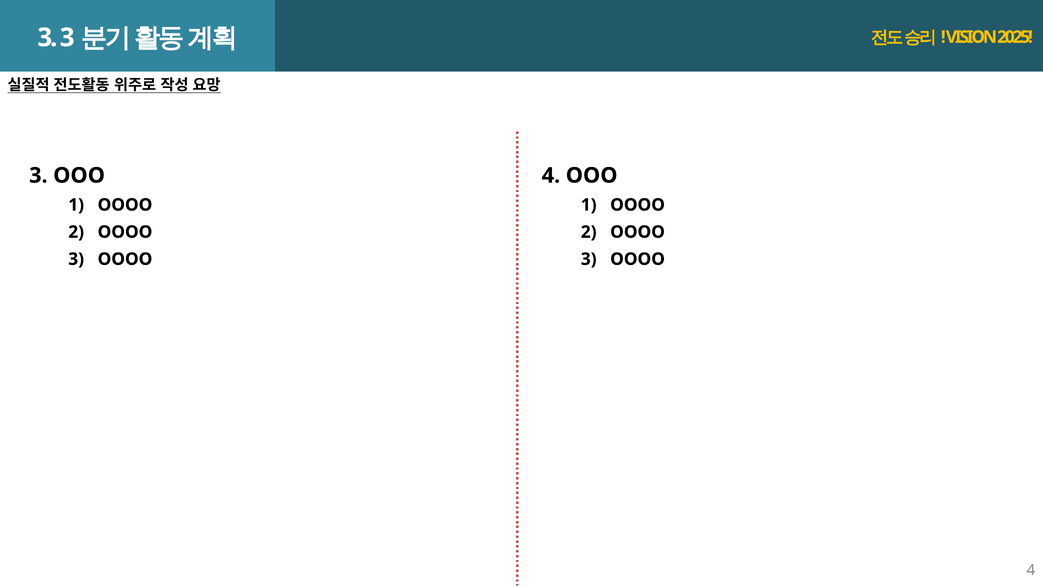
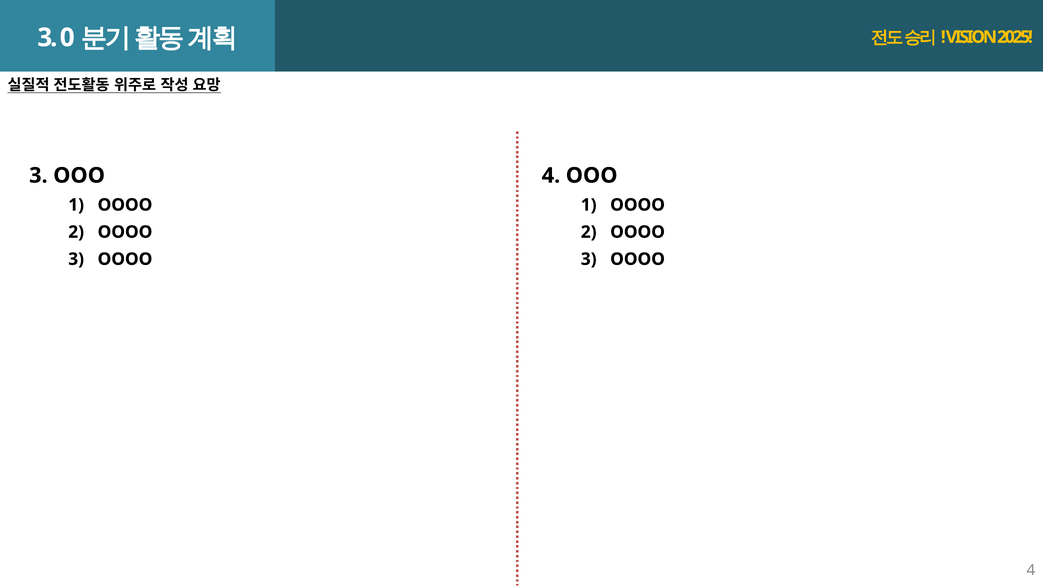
3 3: 3 -> 0 (67, 38)
